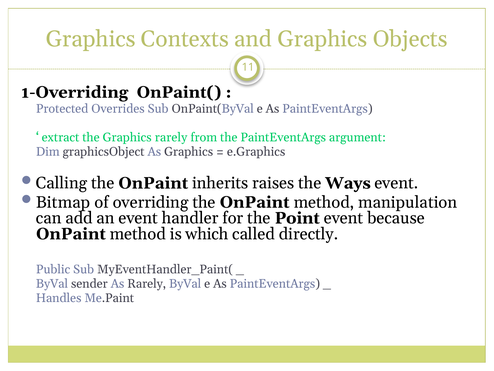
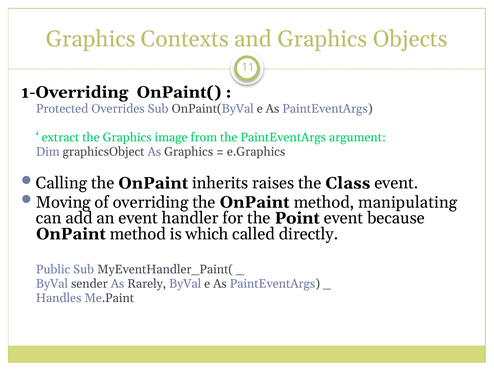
Graphics rarely: rarely -> image (171, 137)
Ways: Ways -> Class (348, 183)
Bitmap: Bitmap -> Moving (63, 202)
manipulation: manipulation -> manipulating (408, 202)
